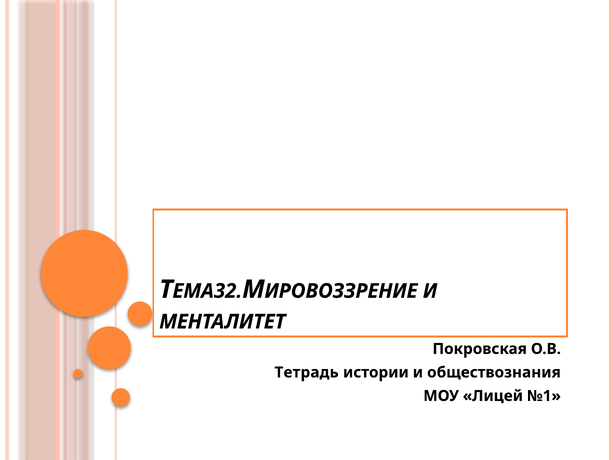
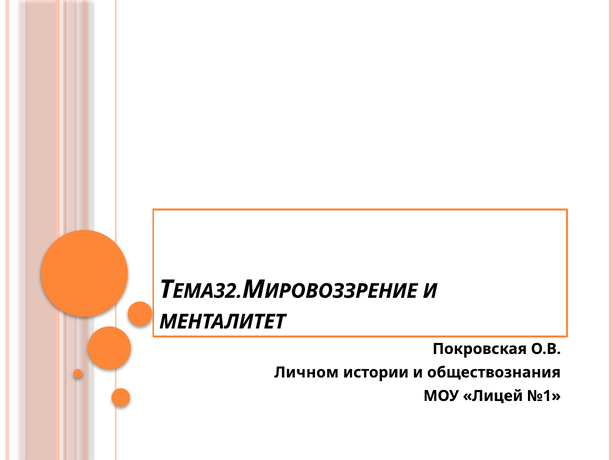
Тетрадь: Тетрадь -> Личном (307, 372)
